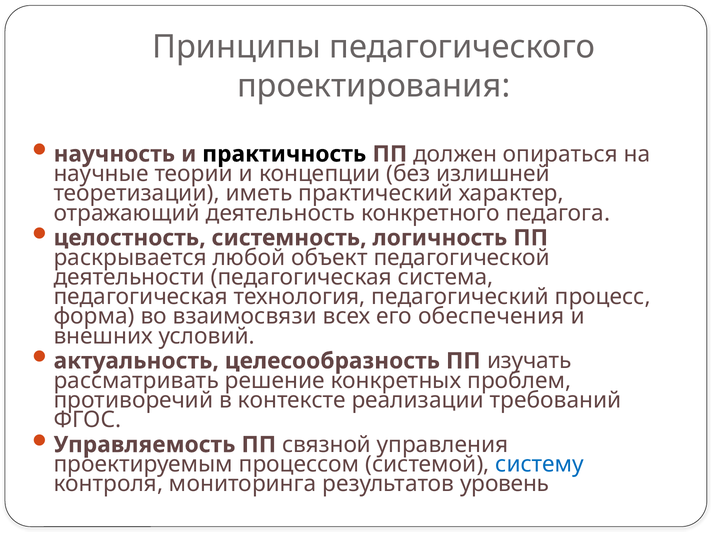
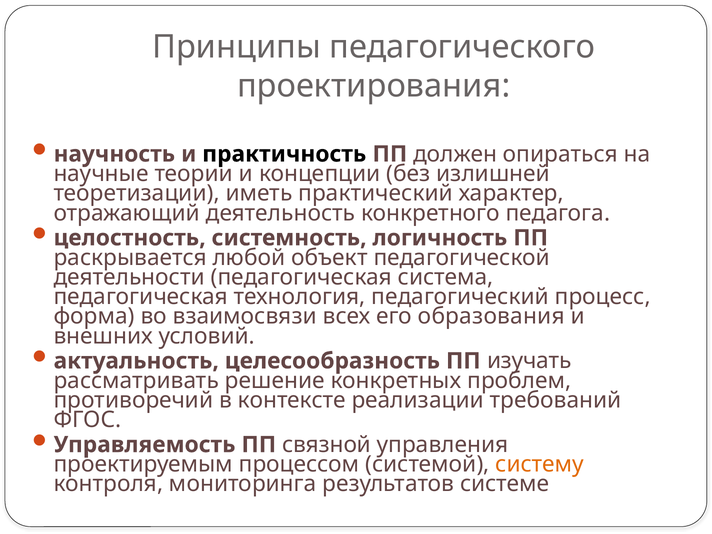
обеспечения: обеспечения -> образования (491, 316)
систему colour: blue -> orange (540, 464)
уровень: уровень -> системе (505, 484)
